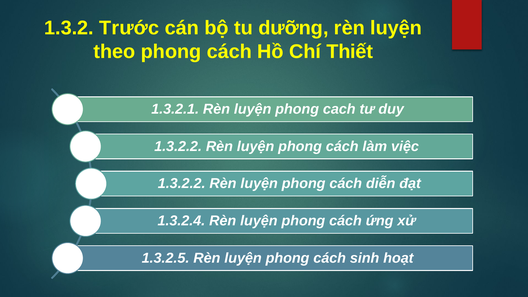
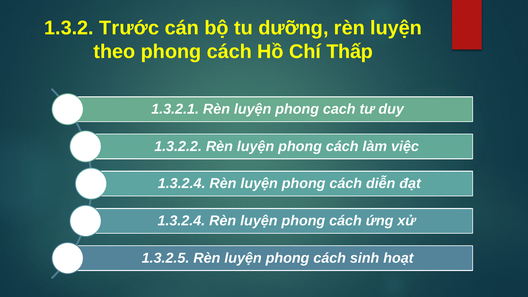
Thiết: Thiết -> Thấp (350, 52)
1.3.2.2: 1.3.2.2 -> 1.3.2.4 (182, 184)
